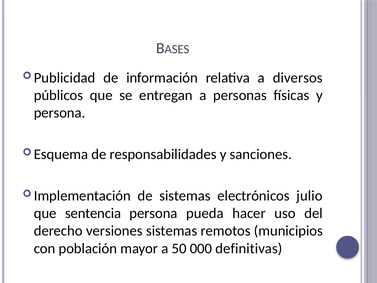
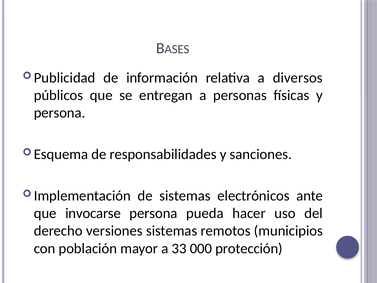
julio: julio -> ante (310, 196)
sentencia: sentencia -> invocarse (93, 213)
50: 50 -> 33 (179, 248)
definitivas: definitivas -> protección (249, 248)
